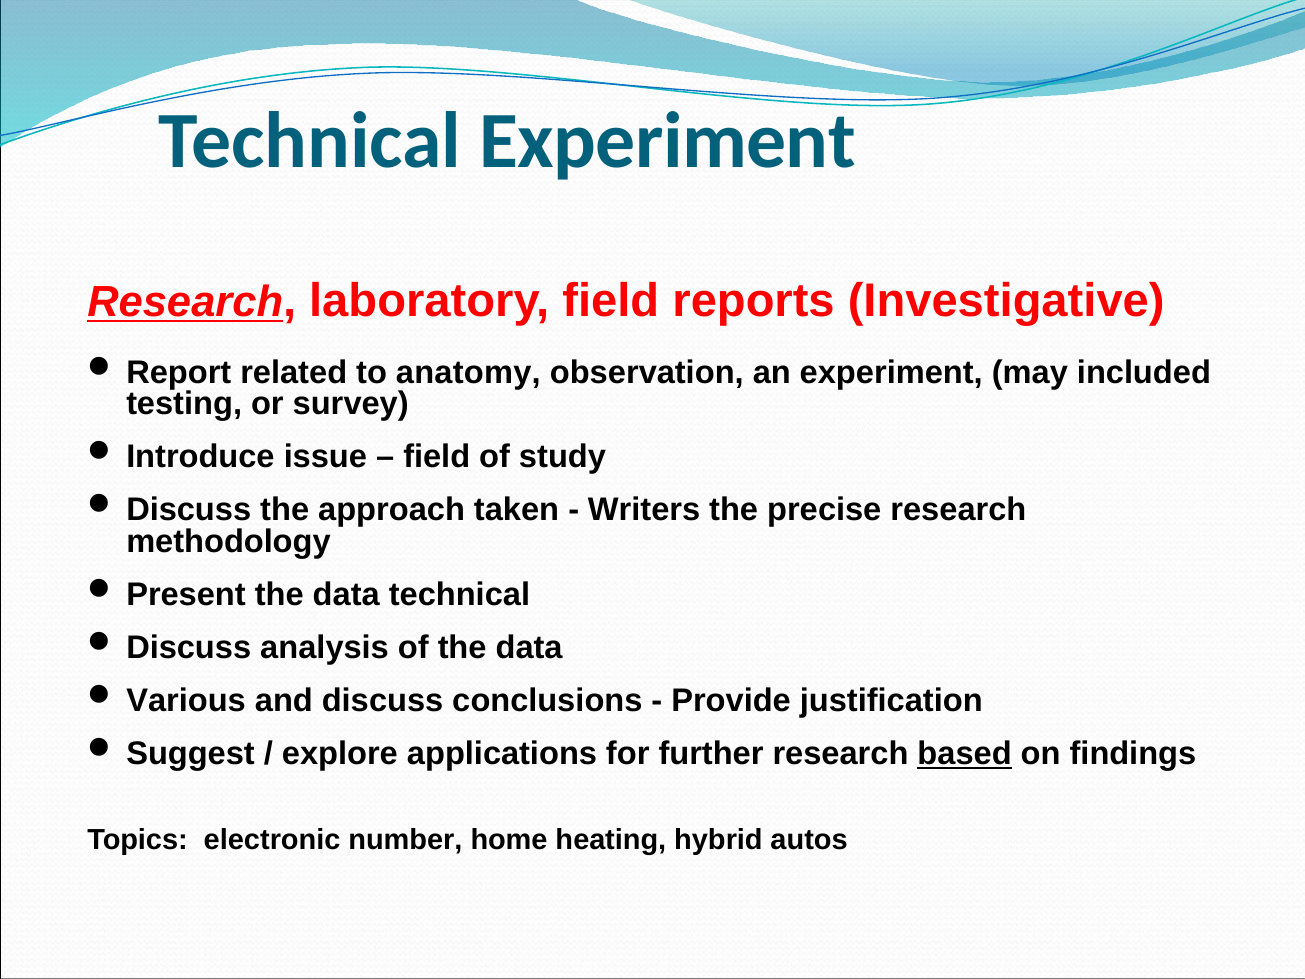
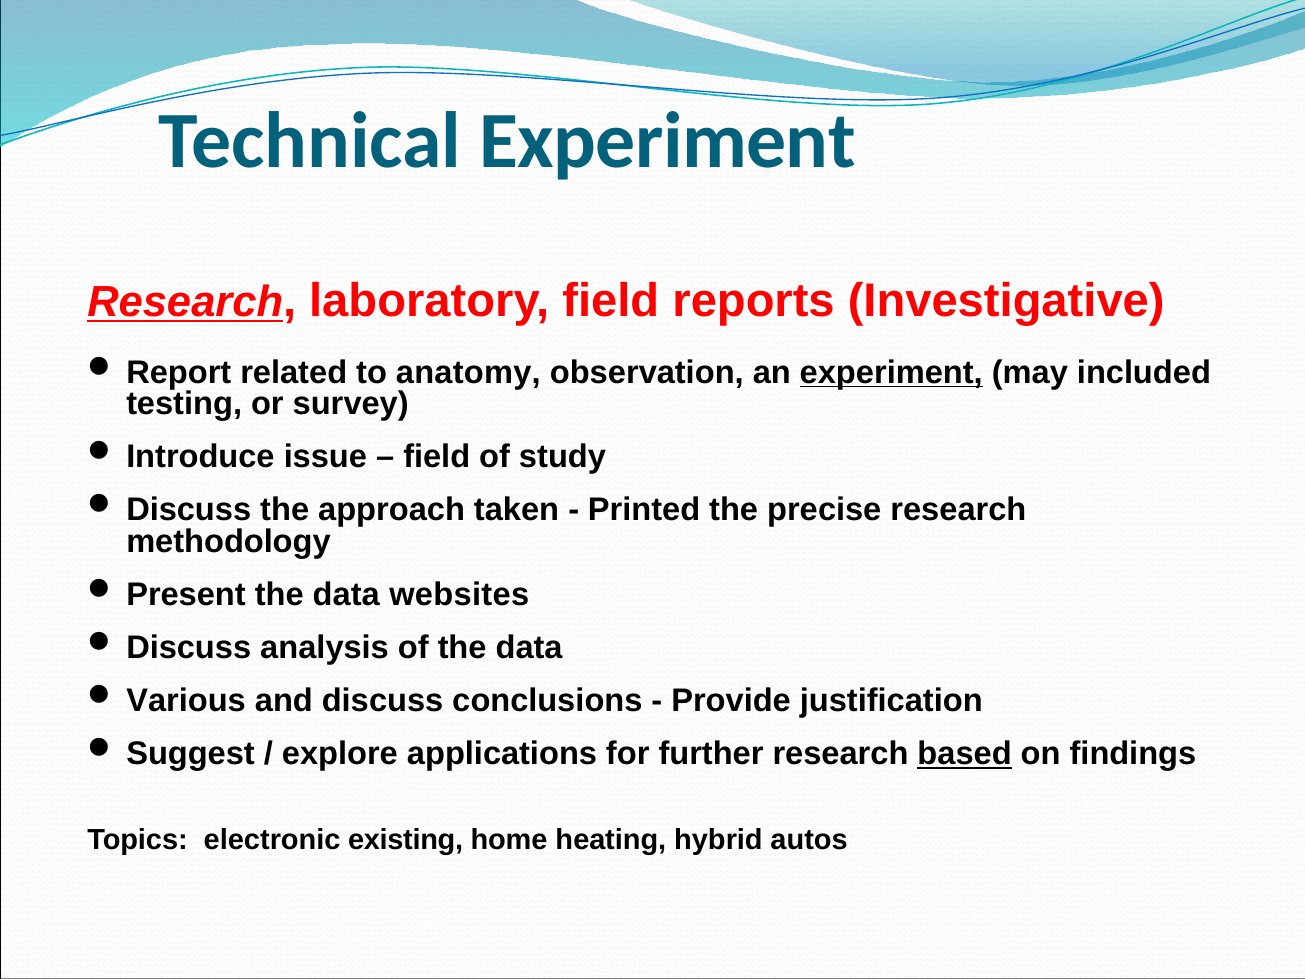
experiment underline: none -> present (891, 372)
Writers: Writers -> Printed (644, 510)
data technical: technical -> websites (459, 594)
number: number -> existing (406, 840)
